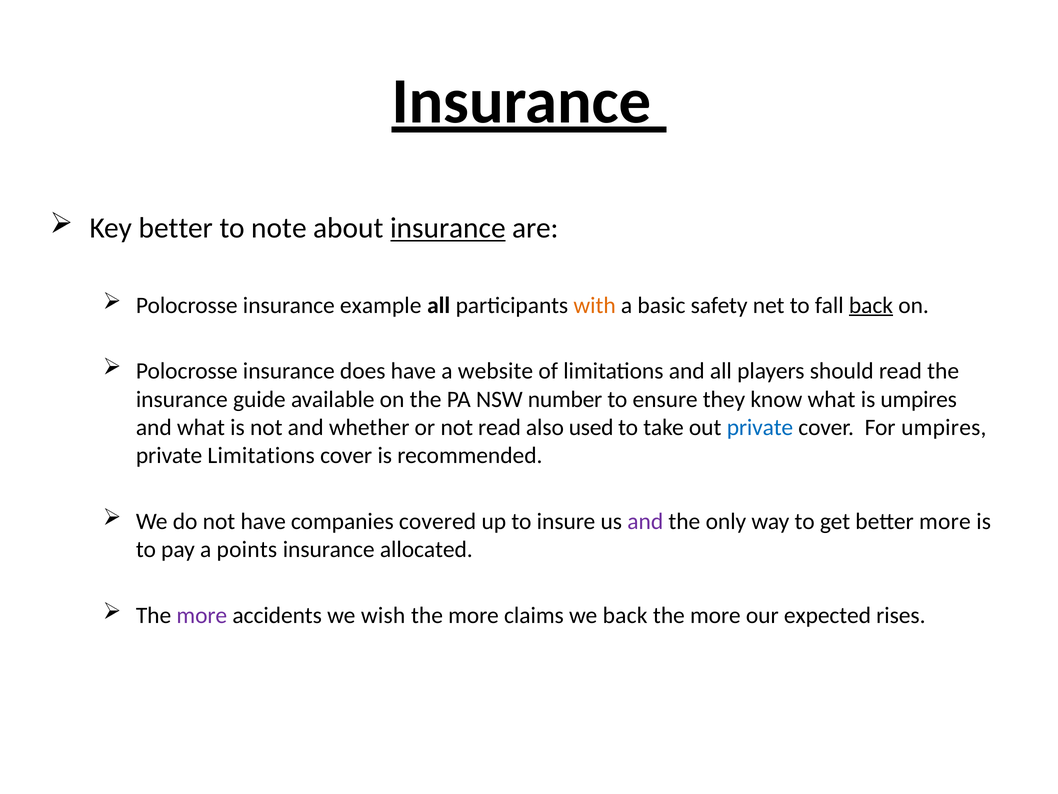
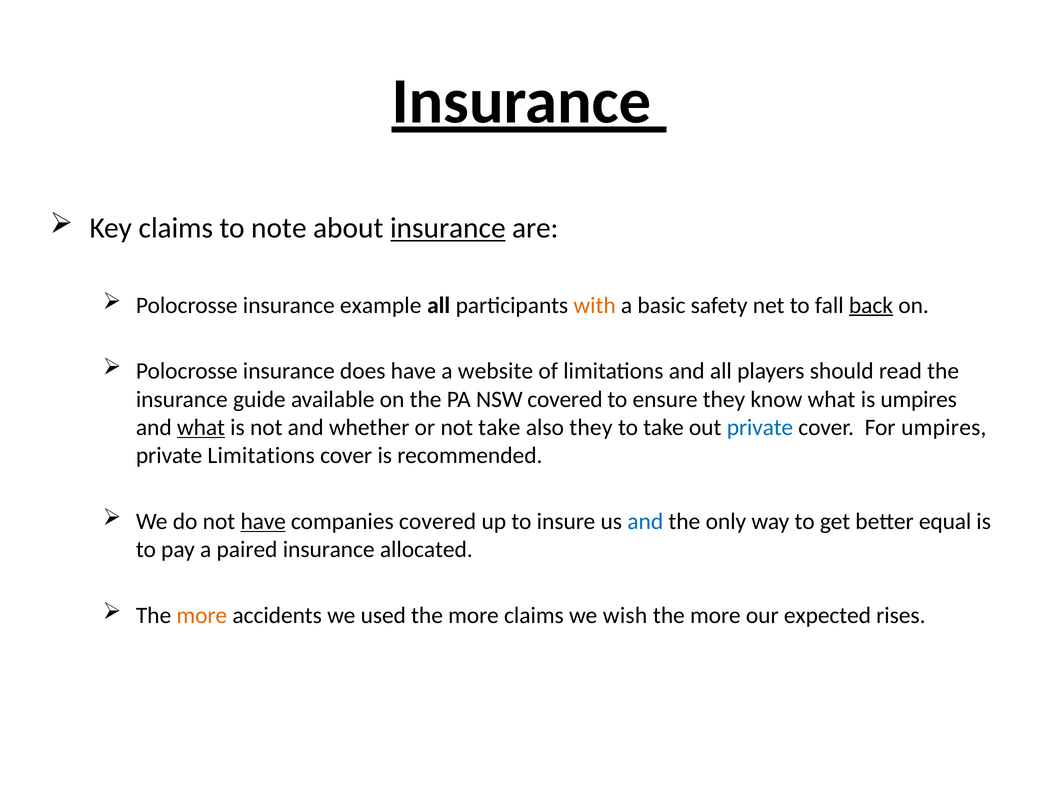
Key better: better -> claims (176, 228)
NSW number: number -> covered (565, 399)
what underline: none -> present (201, 427)
not read: read -> take (499, 427)
also used: used -> they (591, 427)
have underline: none -> present (263, 521)
and colour: purple -> blue (645, 521)
better more: more -> equal (945, 521)
points: points -> paired (247, 549)
more colour: purple -> orange (202, 615)
wish: wish -> used (383, 615)
we back: back -> wish (625, 615)
